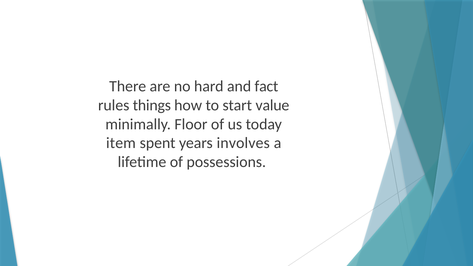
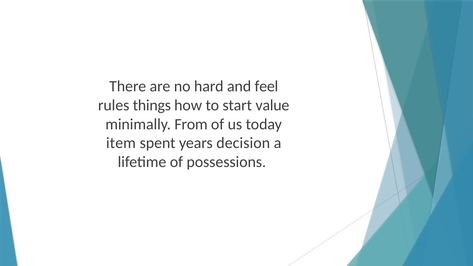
fact: fact -> feel (266, 86)
Floor: Floor -> From (191, 124)
involves: involves -> decision (243, 143)
